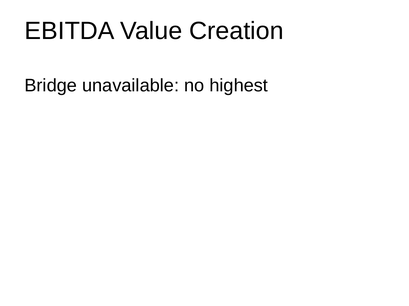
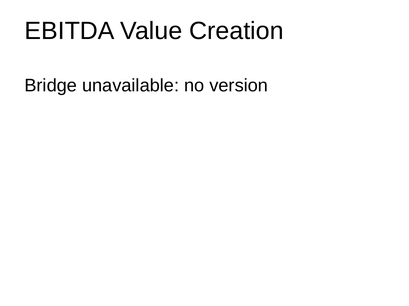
highest: highest -> version (239, 86)
